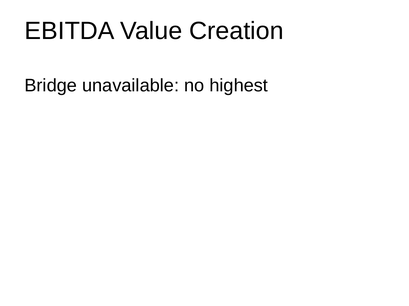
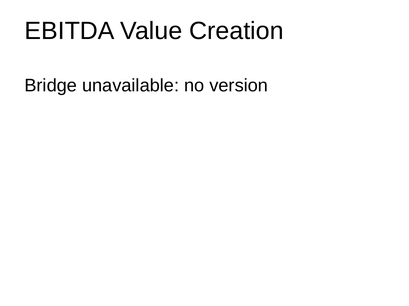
highest: highest -> version (239, 86)
